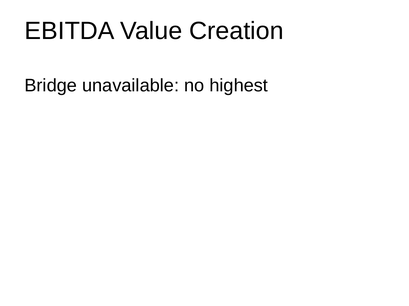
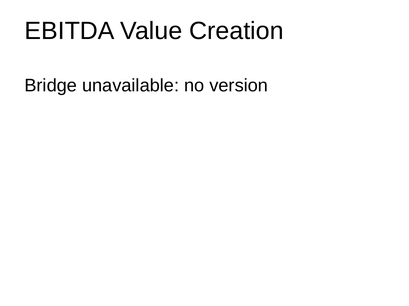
highest: highest -> version (239, 86)
